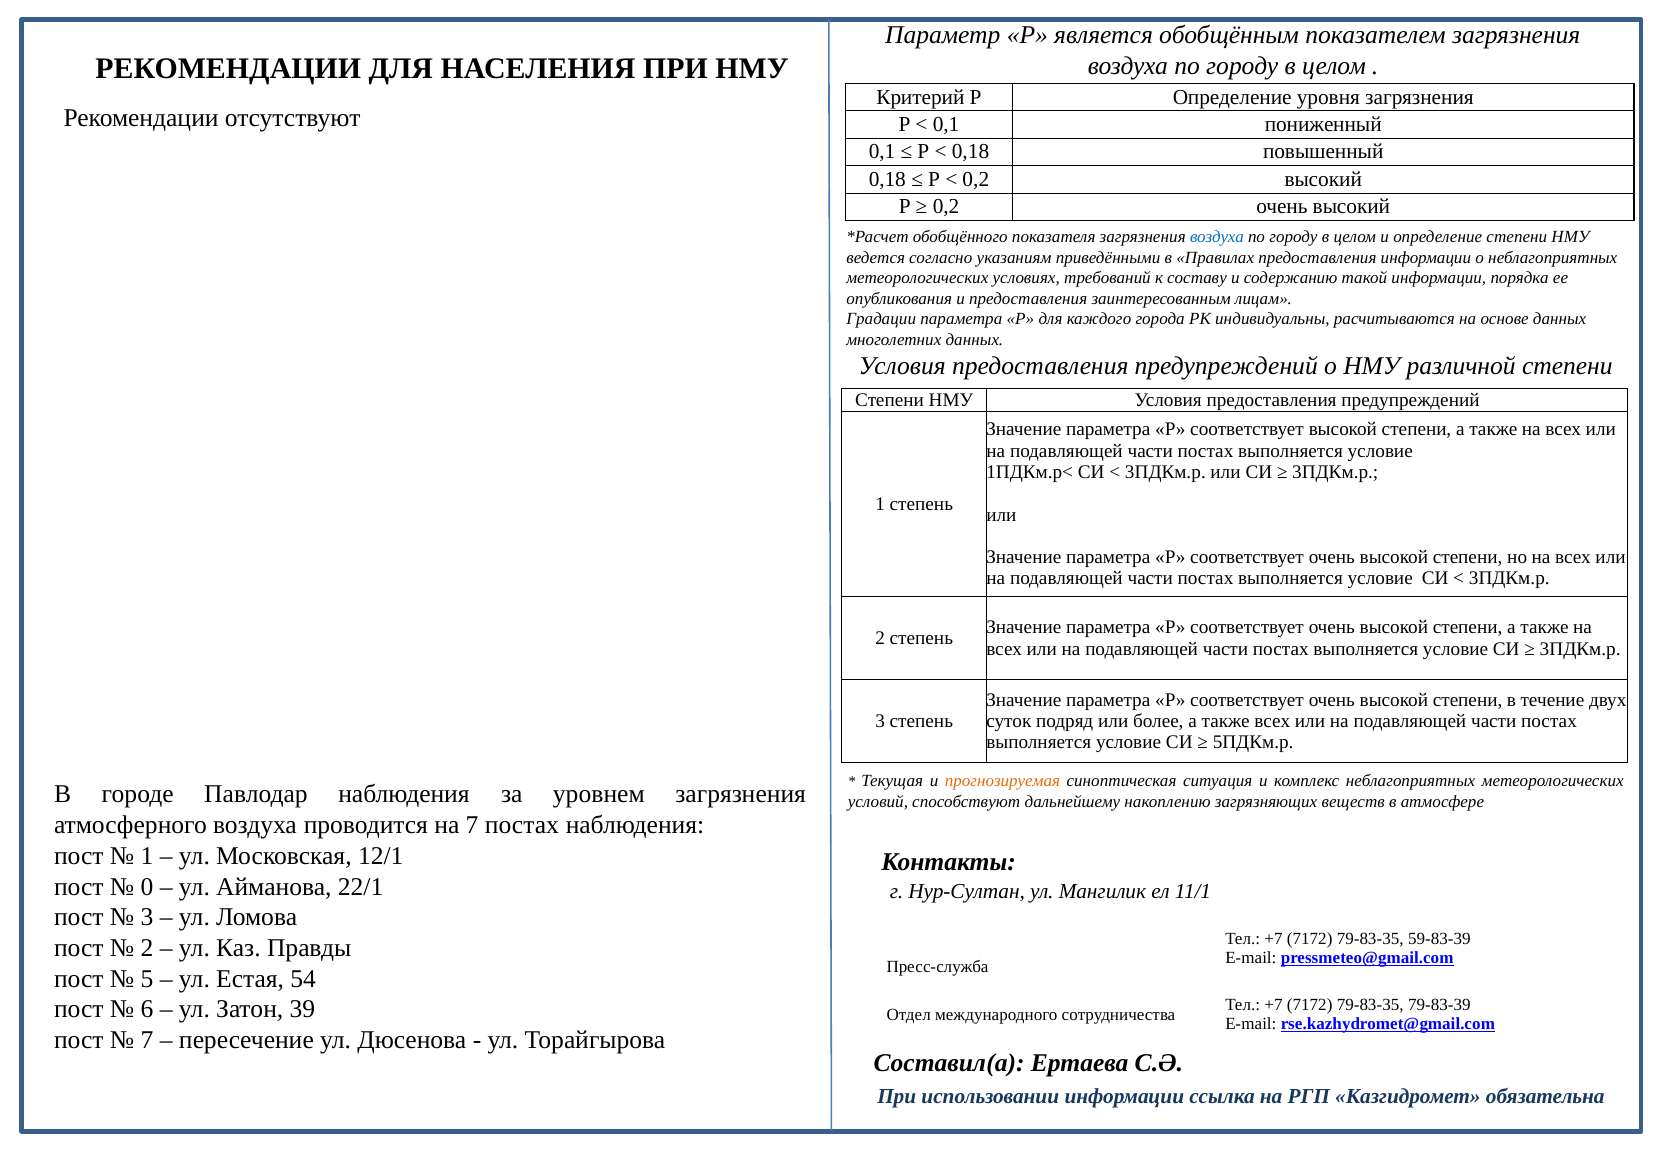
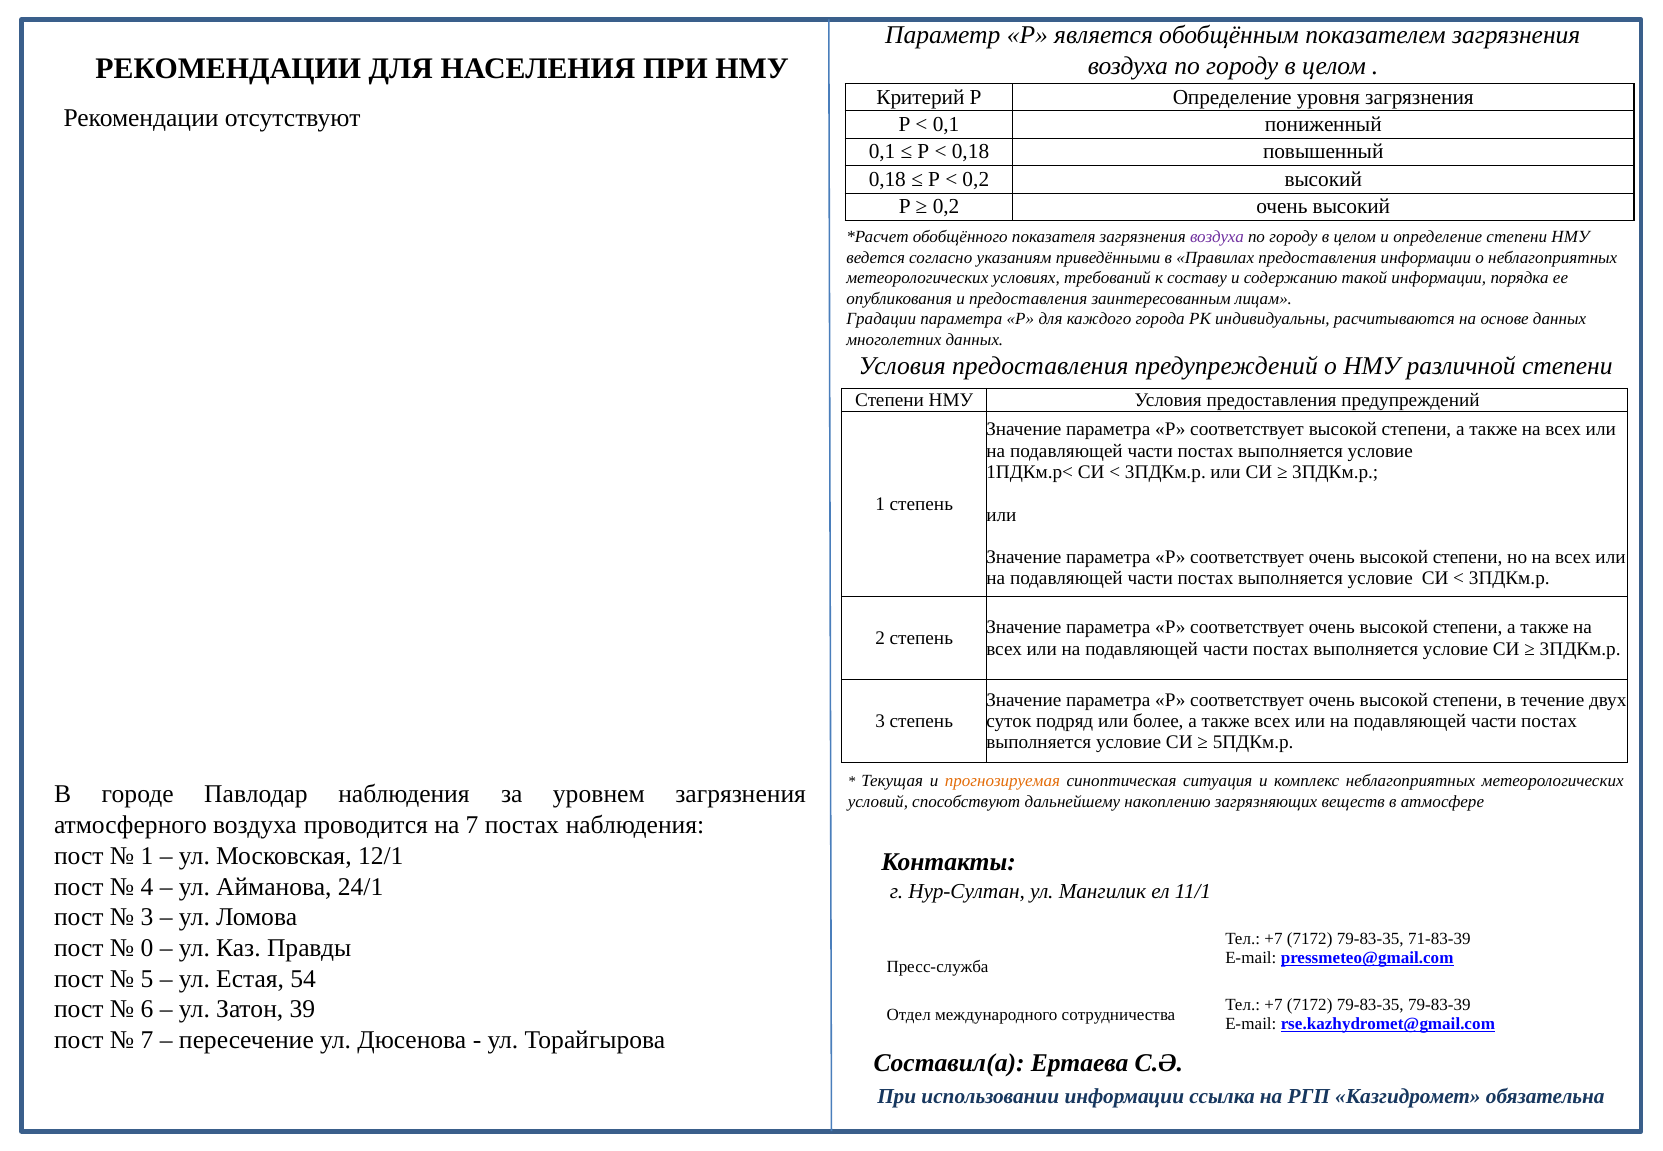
воздуха colour: blue -> purple (1217, 237)
0: 0 -> 4 (147, 887)
22/1: 22/1 -> 24/1 (361, 887)
59-83-39: 59-83-39 -> 71-83-39 (1439, 939)
2: 2 -> 0 (147, 948)
